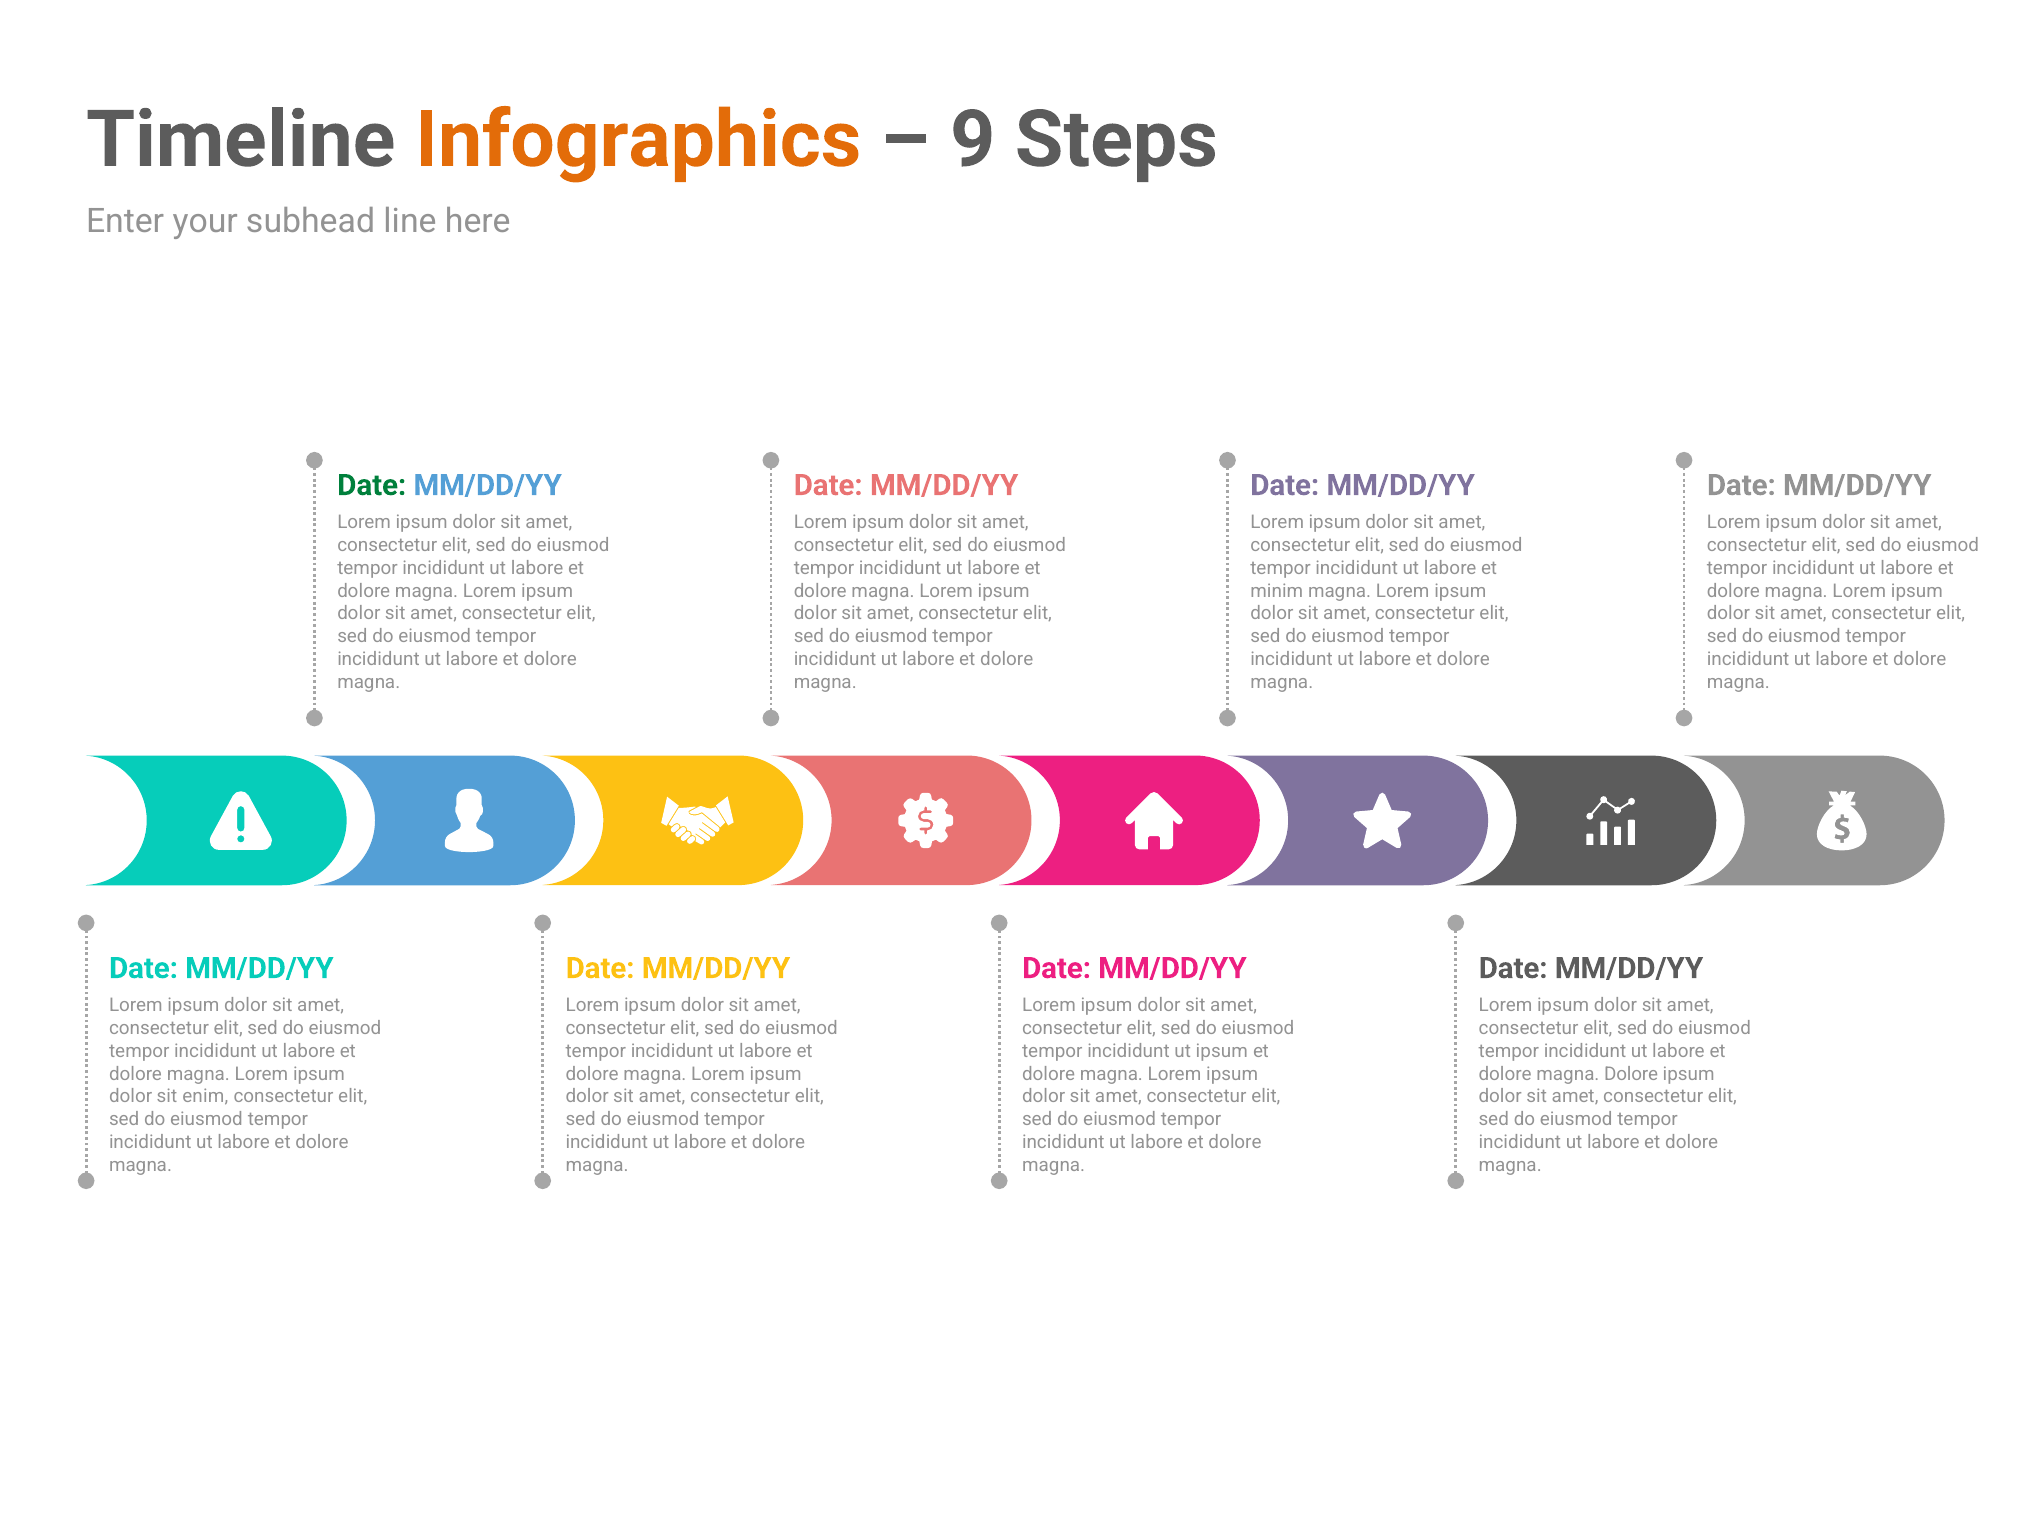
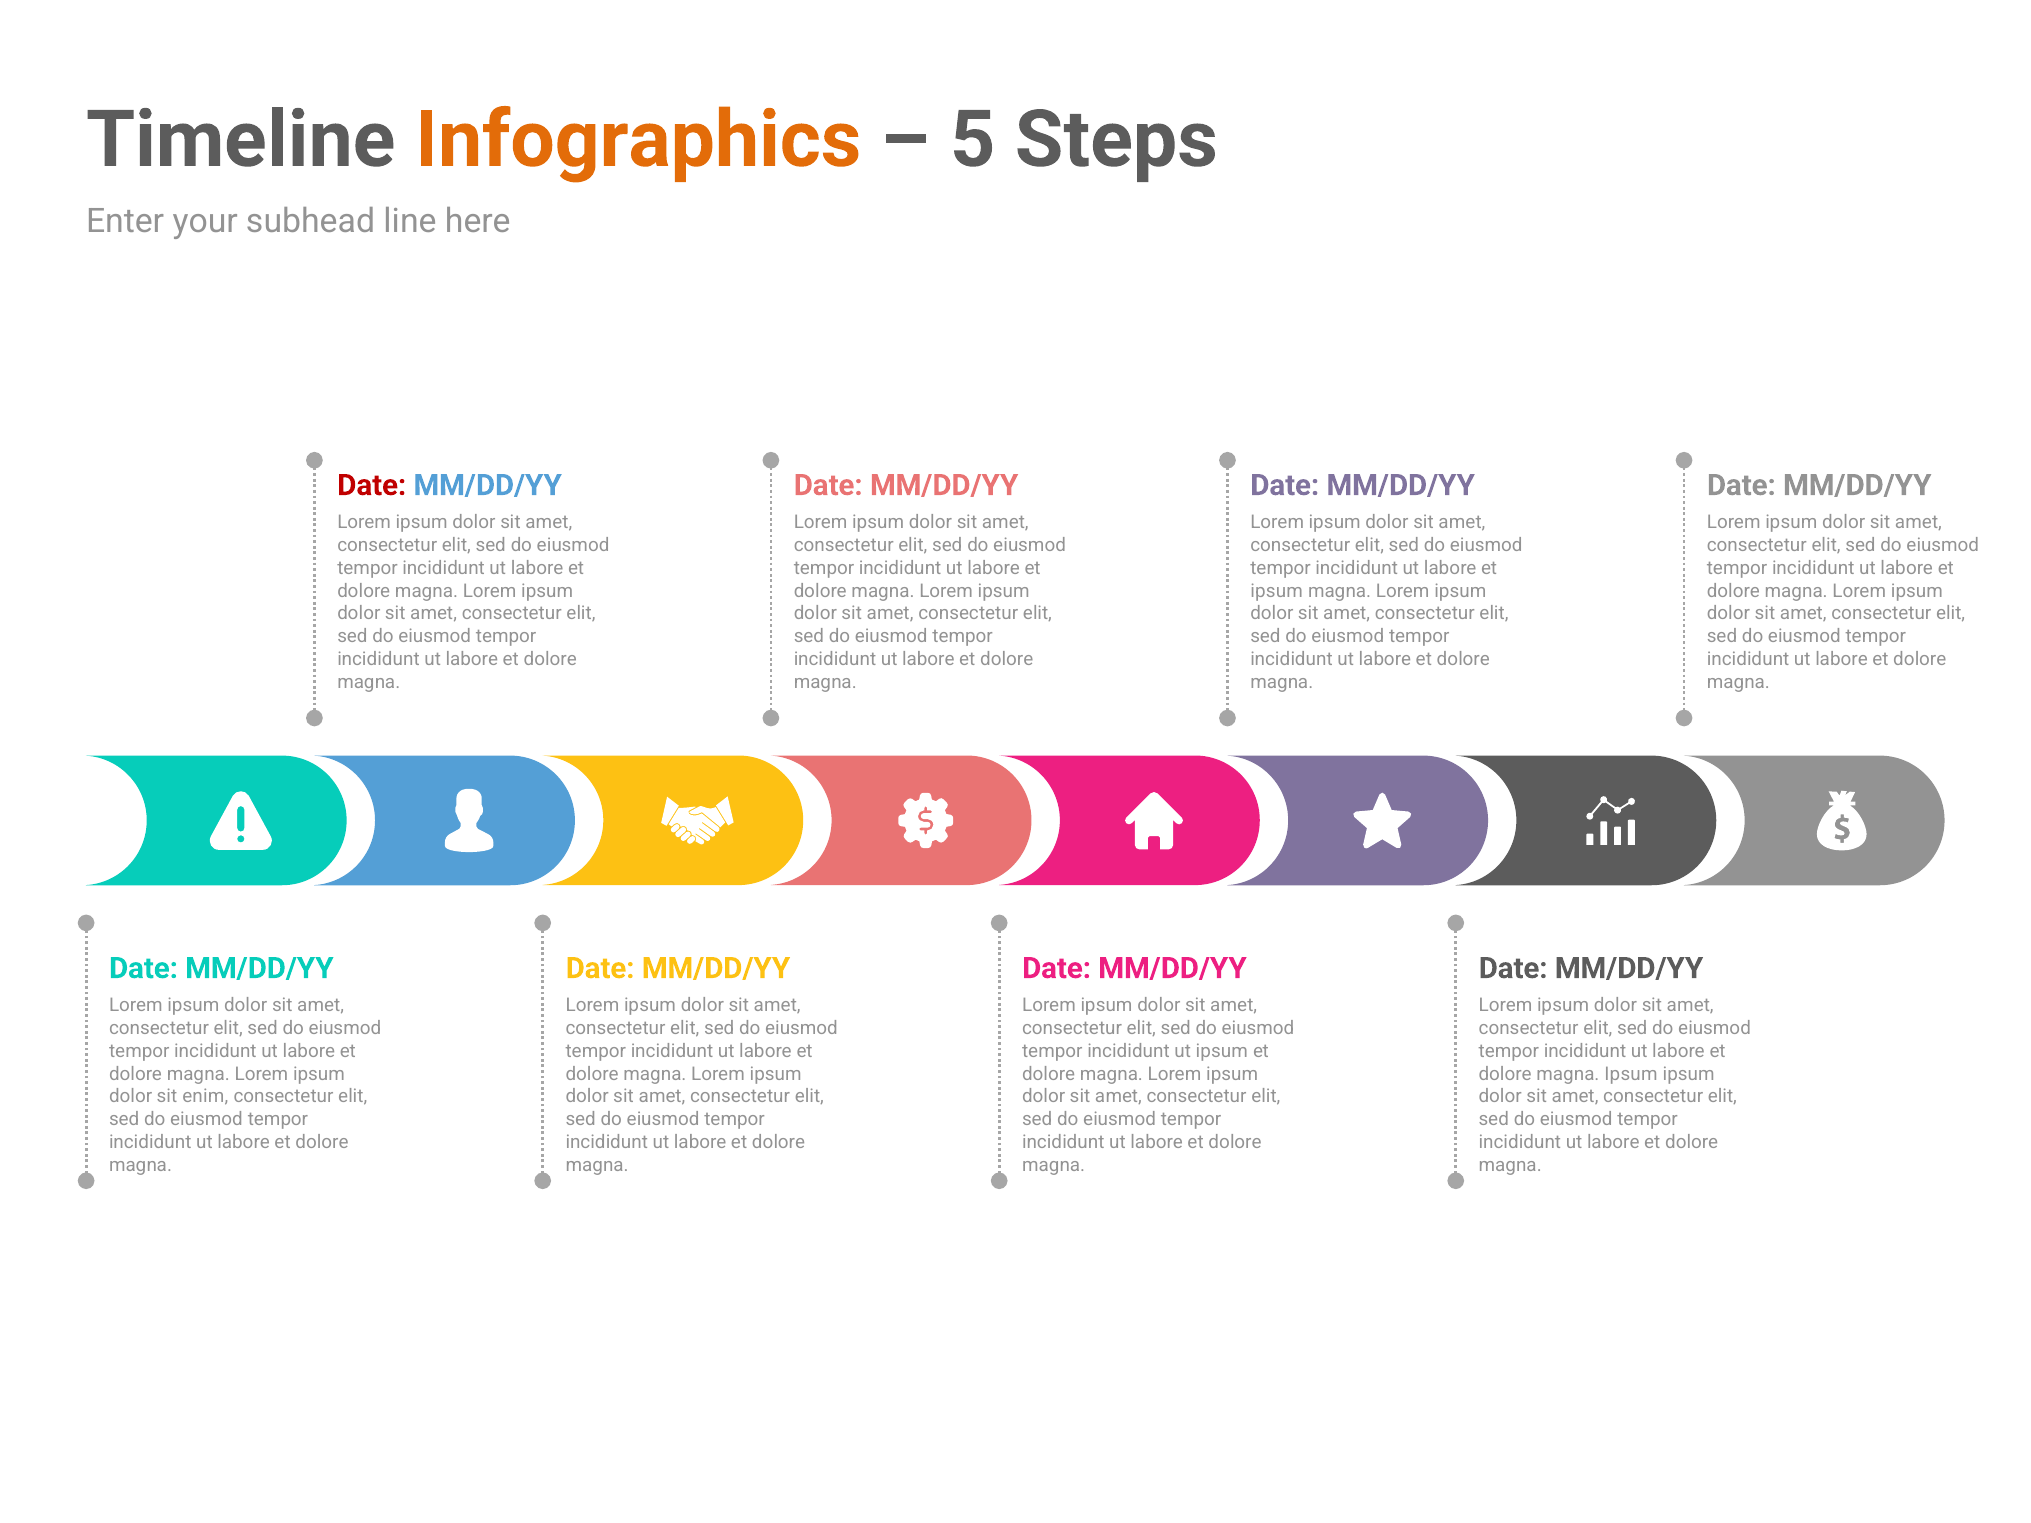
9: 9 -> 5 (973, 140)
Date colour: green -> red (372, 485)
minim: minim -> ipsum (1277, 591)
magna Dolore: Dolore -> Ipsum (1631, 1074)
